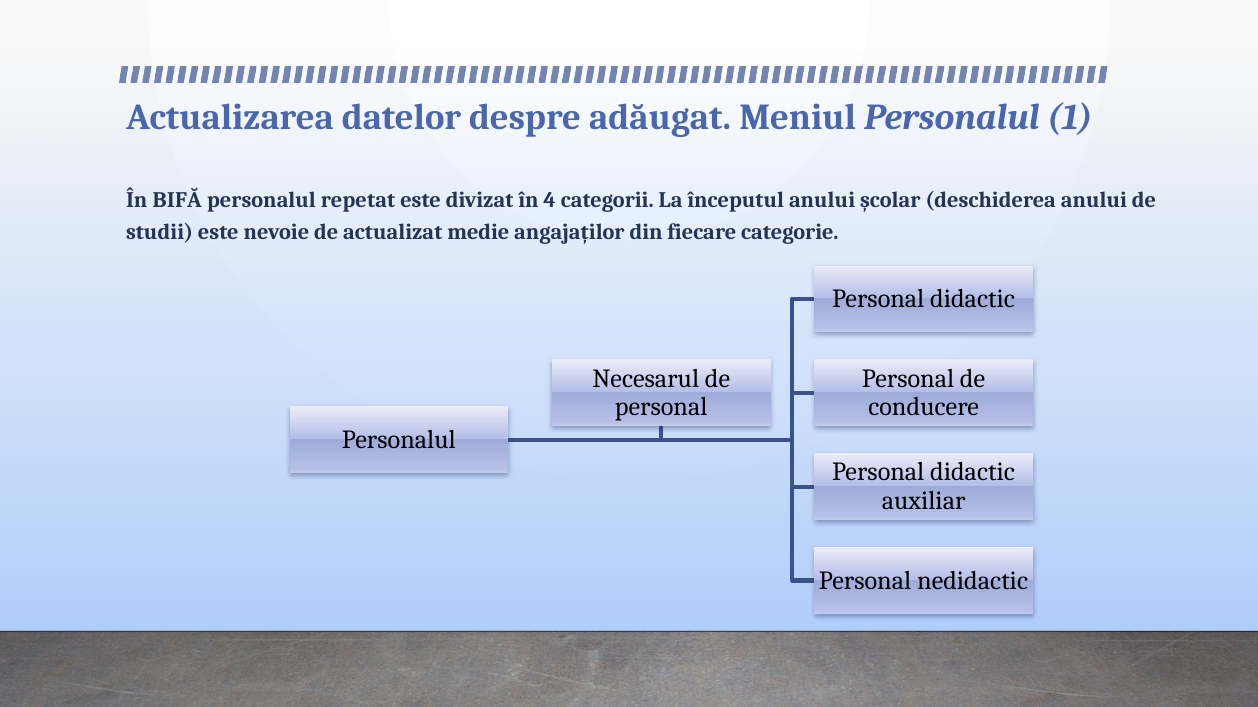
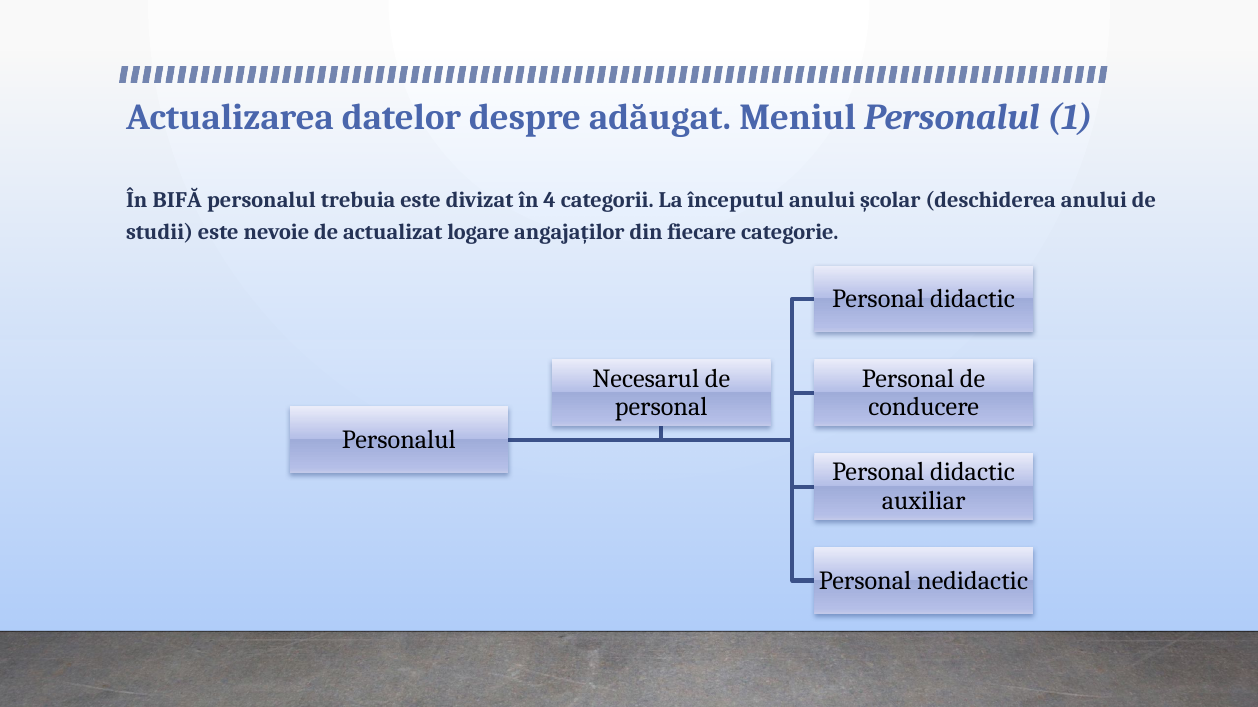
repetat: repetat -> trebuia (358, 200)
medie: medie -> logare (478, 233)
